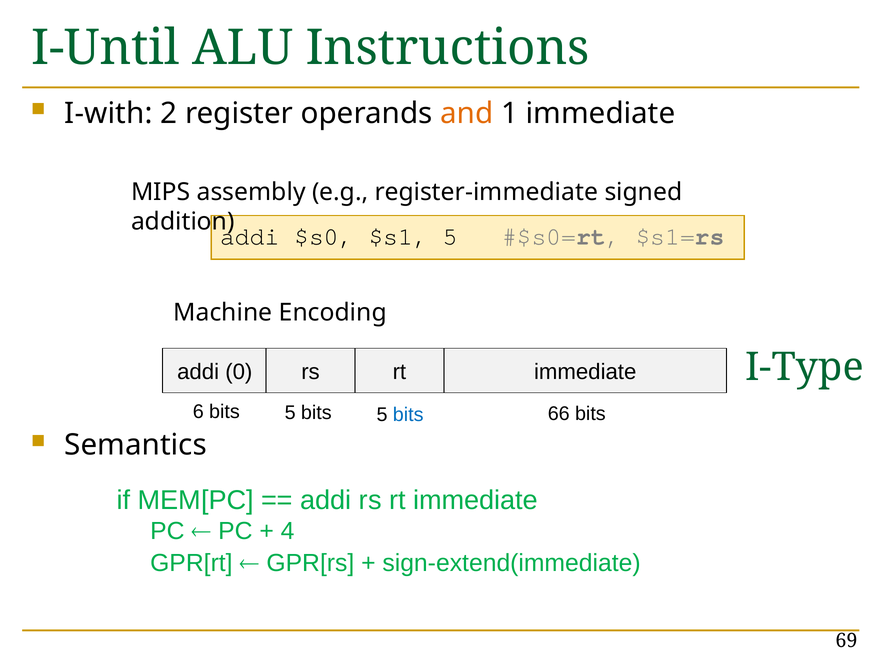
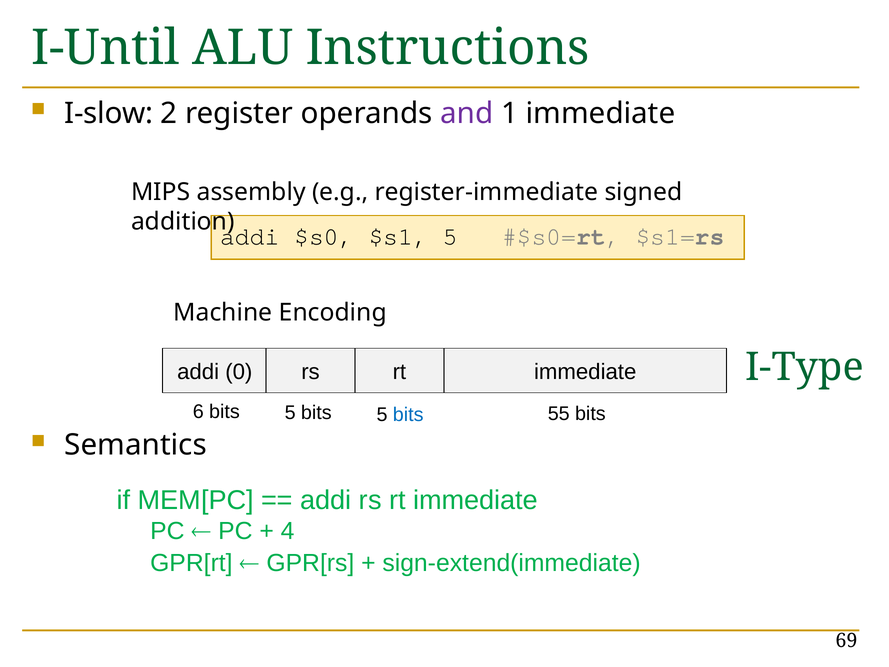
I-with: I-with -> I-slow (109, 113)
and colour: orange -> purple (467, 113)
66: 66 -> 55 (559, 413)
